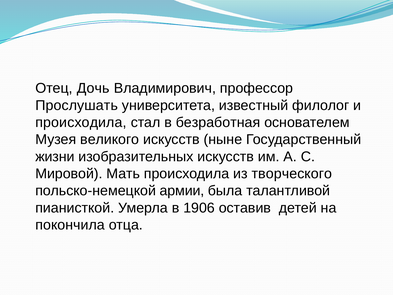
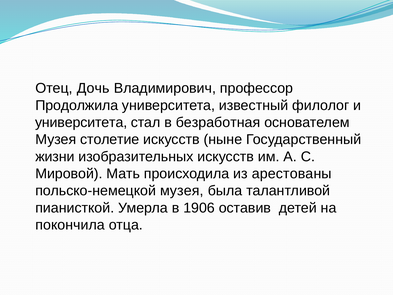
Прослушать: Прослушать -> Продолжила (77, 105)
происходила: происходила -> университета (81, 122)
великого: великого -> столетие (110, 139)
творческого: творческого -> арестованы (292, 174)
польско-немецкой армии: армии -> музея (182, 191)
